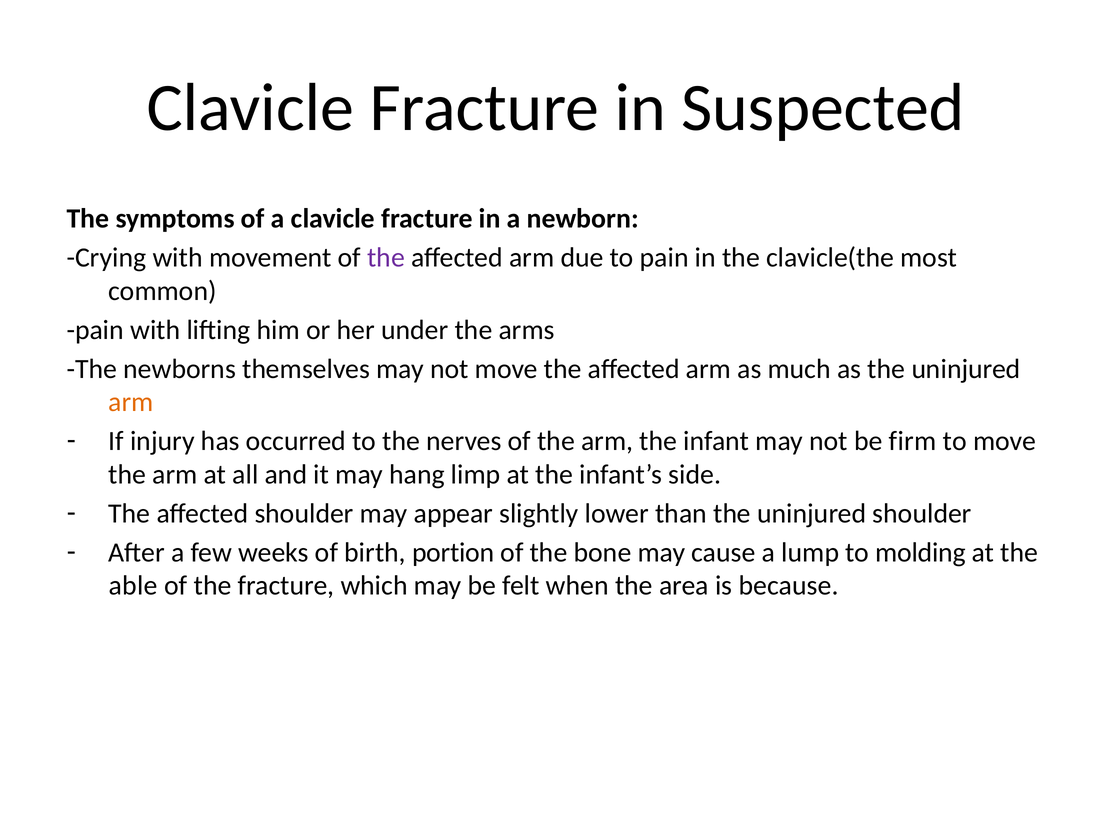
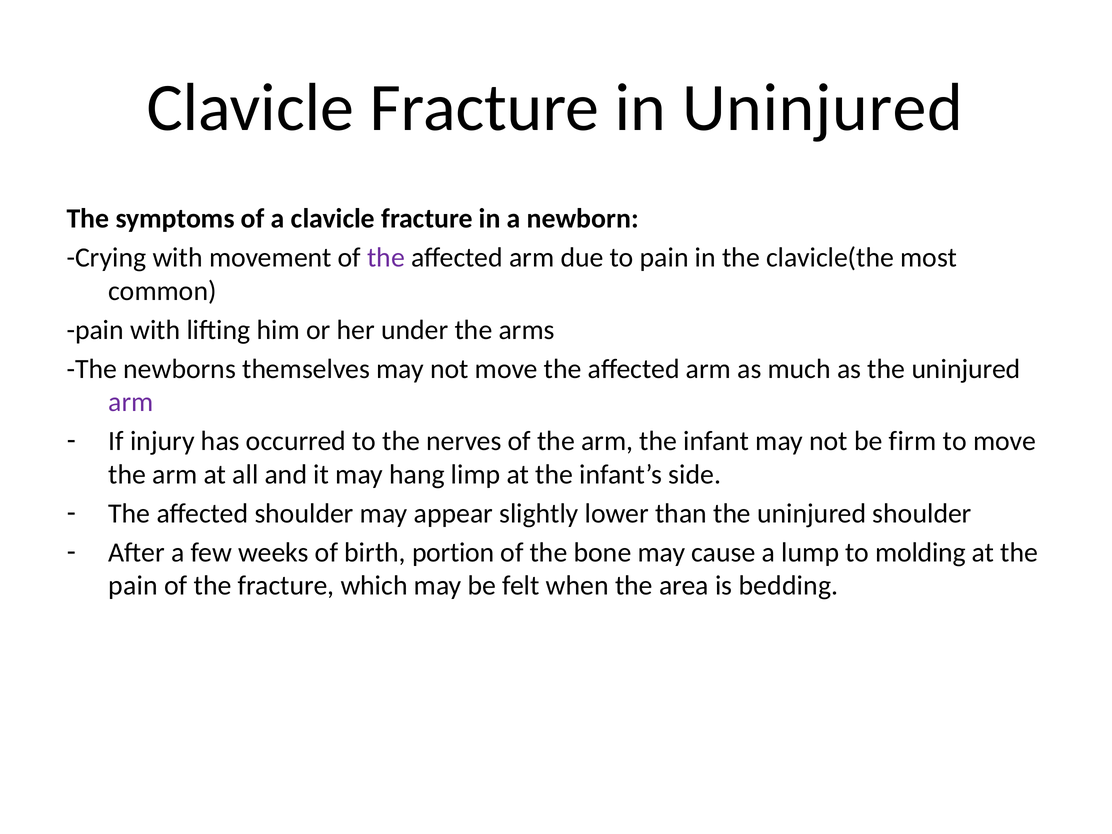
in Suspected: Suspected -> Uninjured (823, 108)
arm colour: orange -> purple (131, 402)
able: able -> pain (133, 586)
because: because -> bedding (788, 586)
